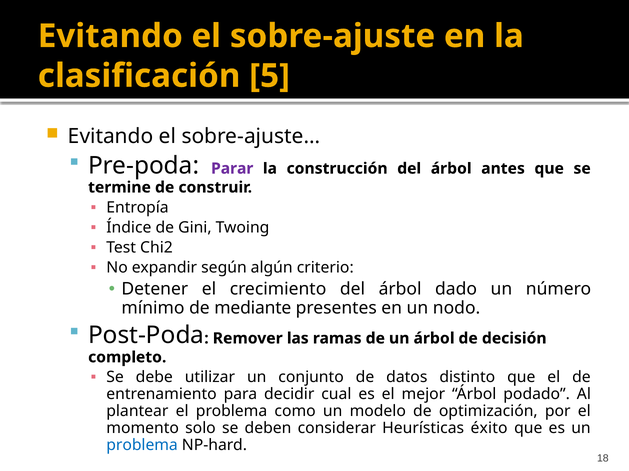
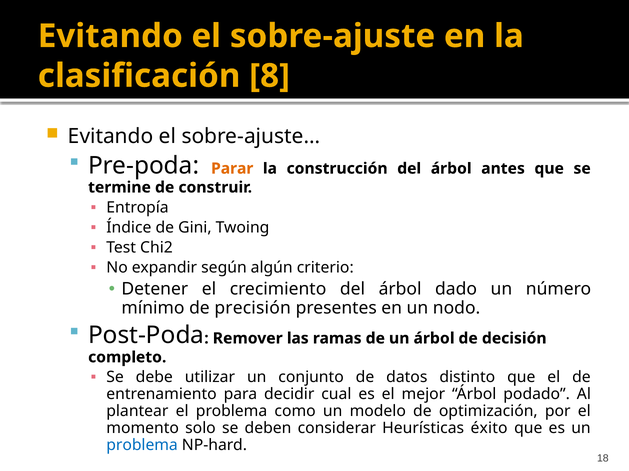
5: 5 -> 8 (270, 76)
Parar colour: purple -> orange (232, 169)
mediante: mediante -> precisión (253, 308)
